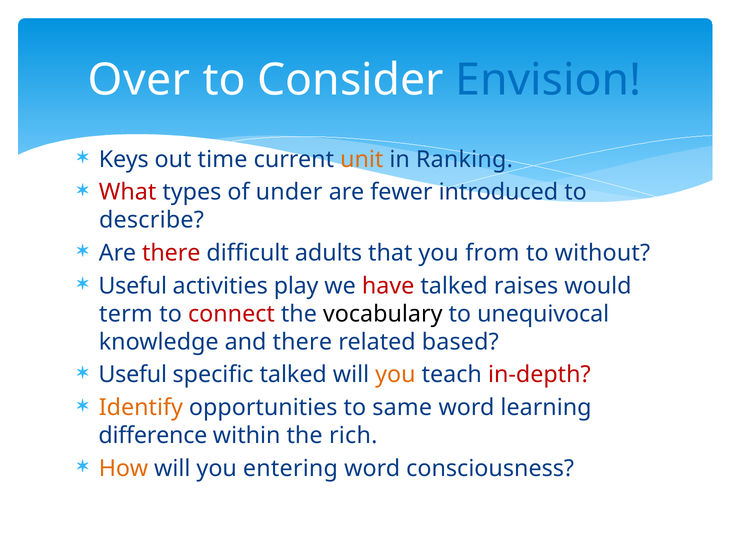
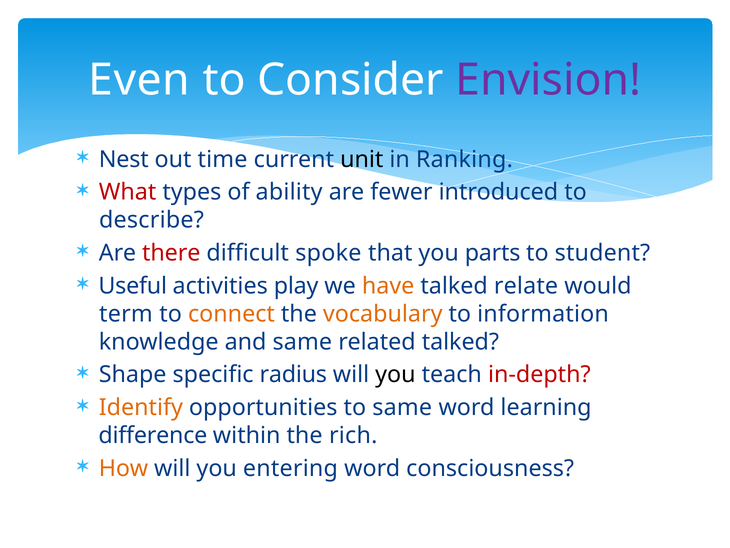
Over: Over -> Even (139, 80)
Envision colour: blue -> purple (548, 80)
Keys: Keys -> Nest (124, 159)
unit colour: orange -> black (362, 159)
under: under -> ability (289, 192)
adults: adults -> spoke (328, 253)
from: from -> parts (493, 253)
without: without -> student (602, 253)
have colour: red -> orange (388, 286)
raises: raises -> relate (526, 286)
connect colour: red -> orange (231, 314)
vocabulary colour: black -> orange (383, 314)
unequivocal: unequivocal -> information (543, 314)
and there: there -> same (302, 342)
related based: based -> talked (460, 342)
Useful: Useful -> Shape (133, 374)
specific talked: talked -> radius (293, 374)
you colour: orange -> black (395, 374)
